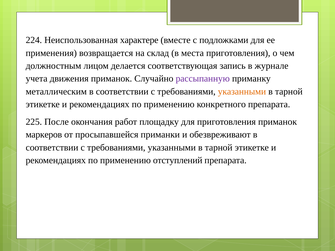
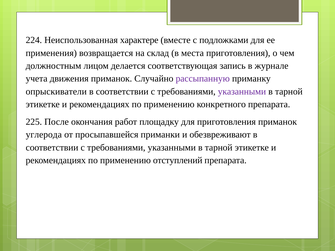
металлическим: металлическим -> опрыскиватели (56, 92)
указанными colour: orange -> purple (242, 92)
маркеров: маркеров -> углерода (44, 135)
